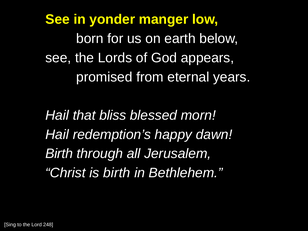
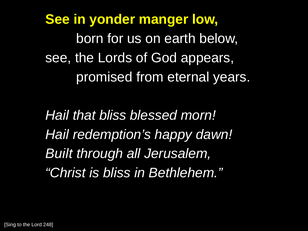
Birth: Birth -> Built (59, 154)
is birth: birth -> bliss (117, 173)
